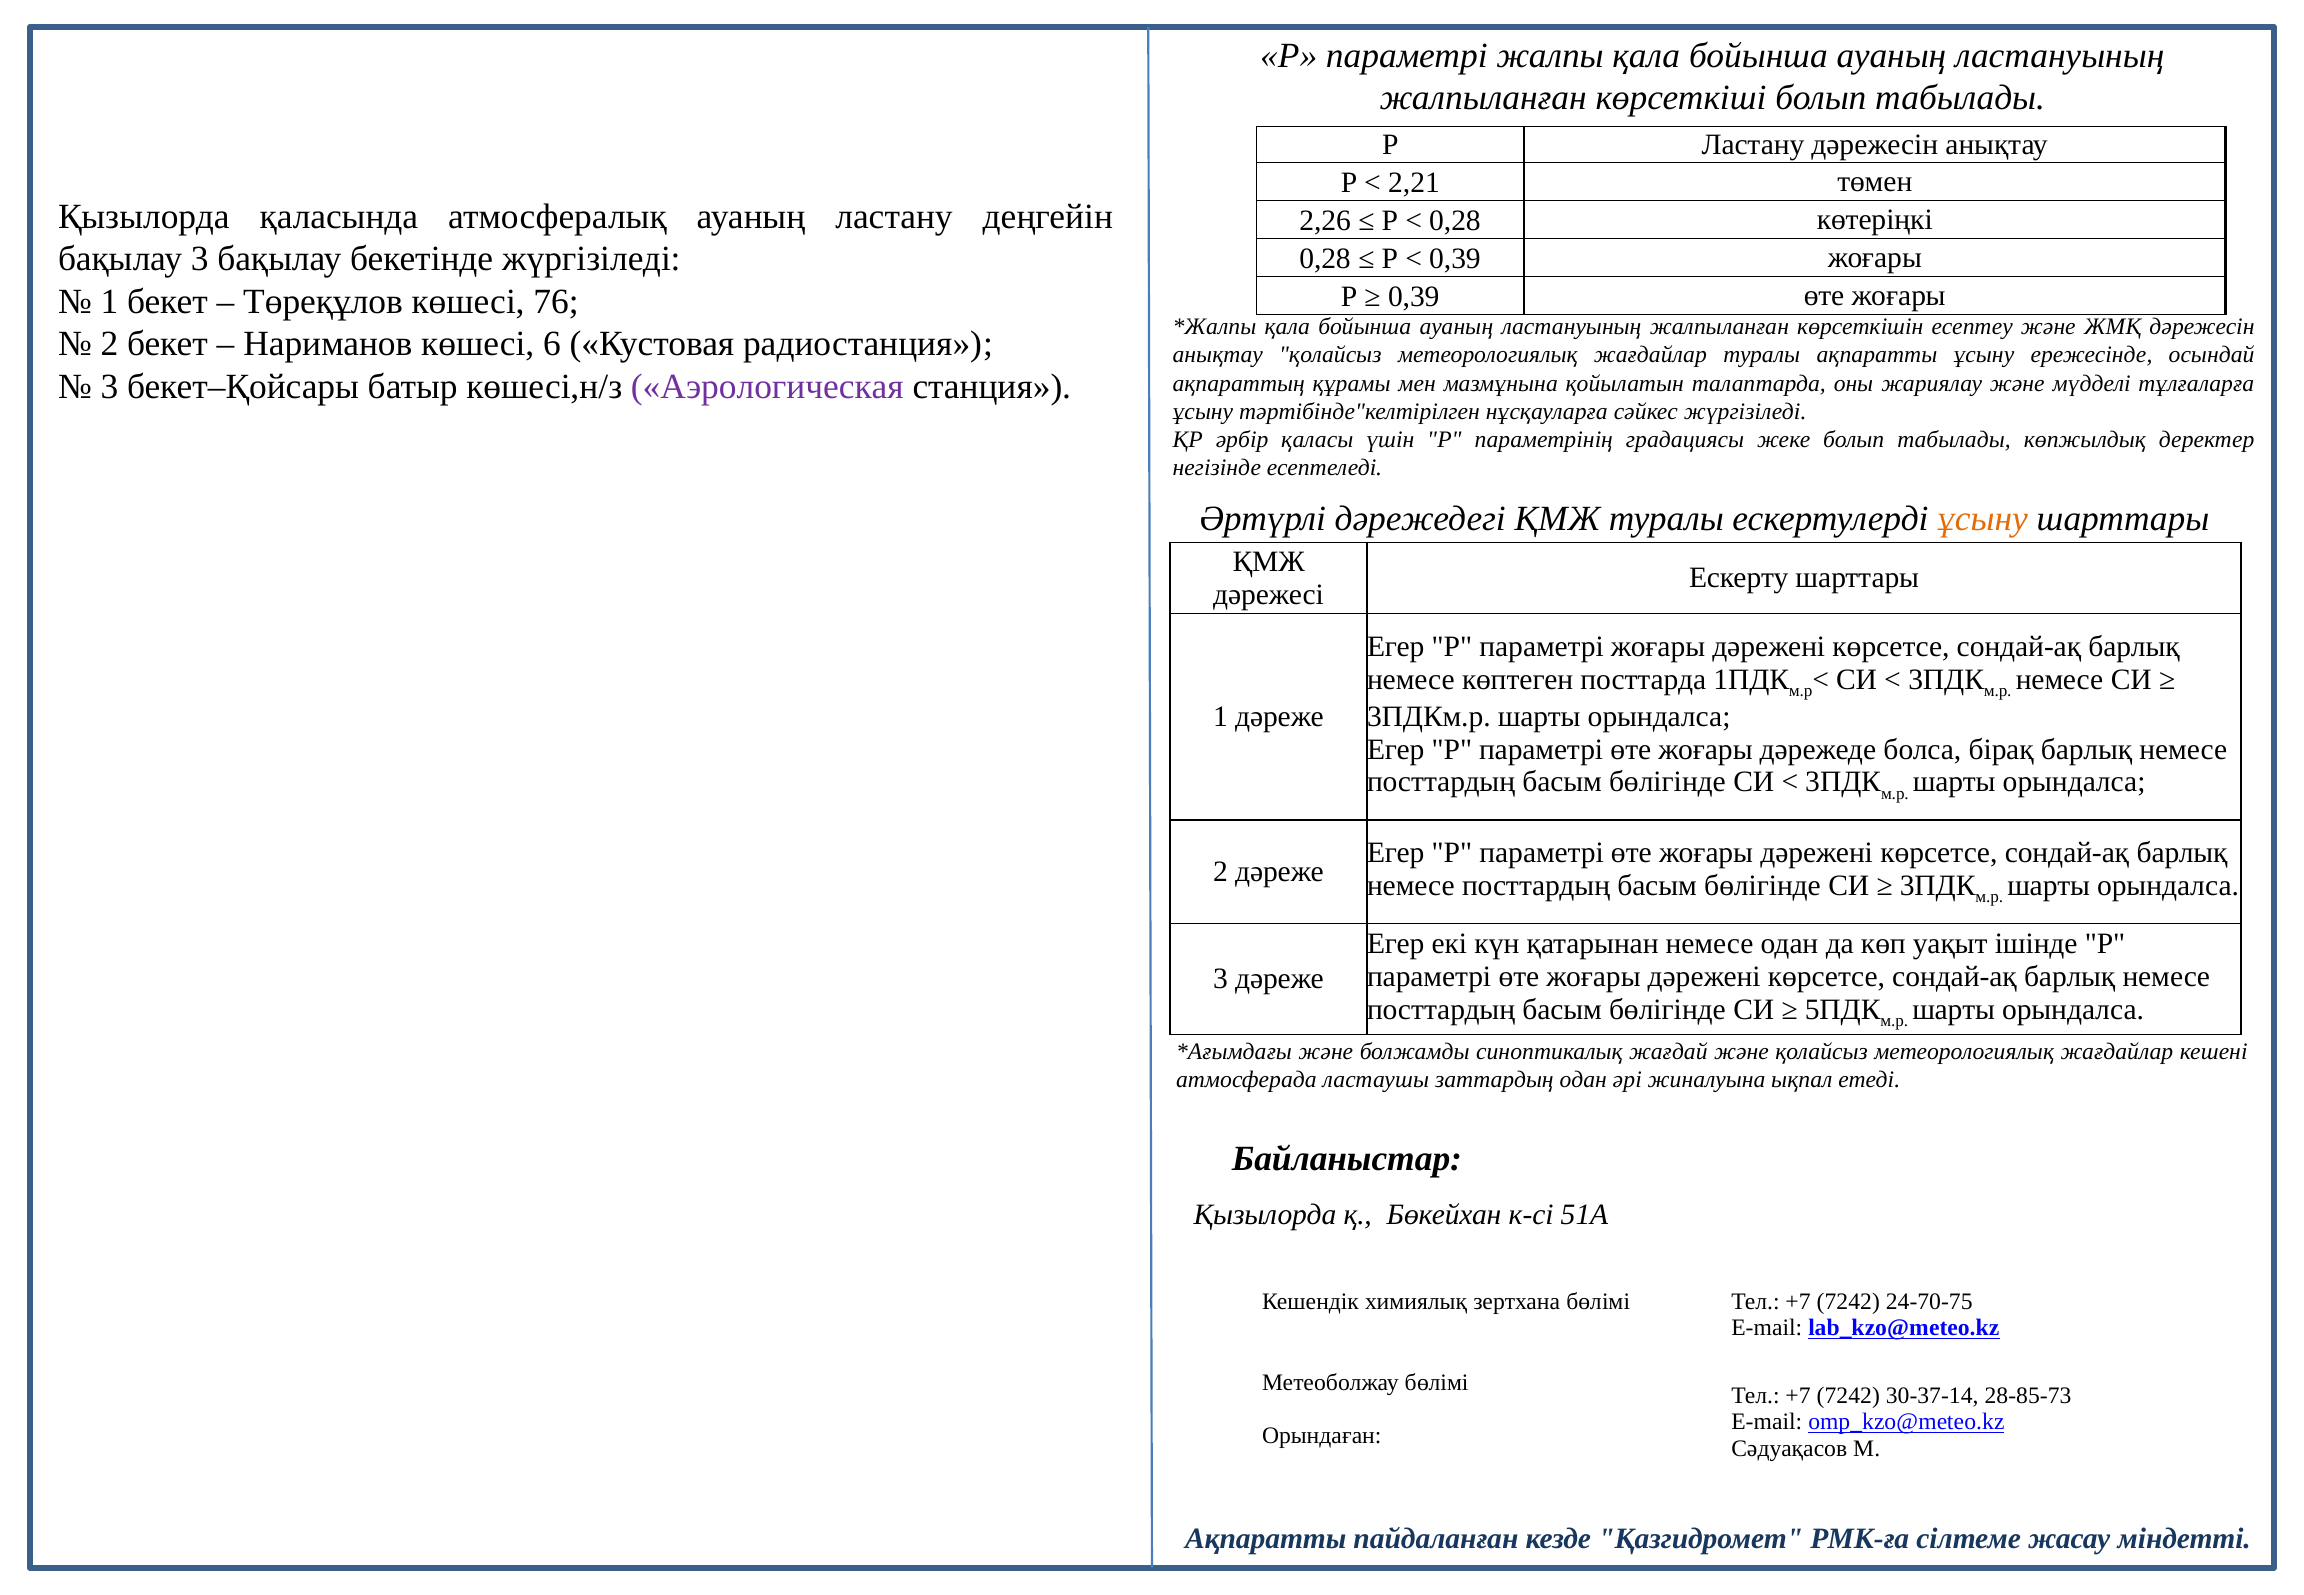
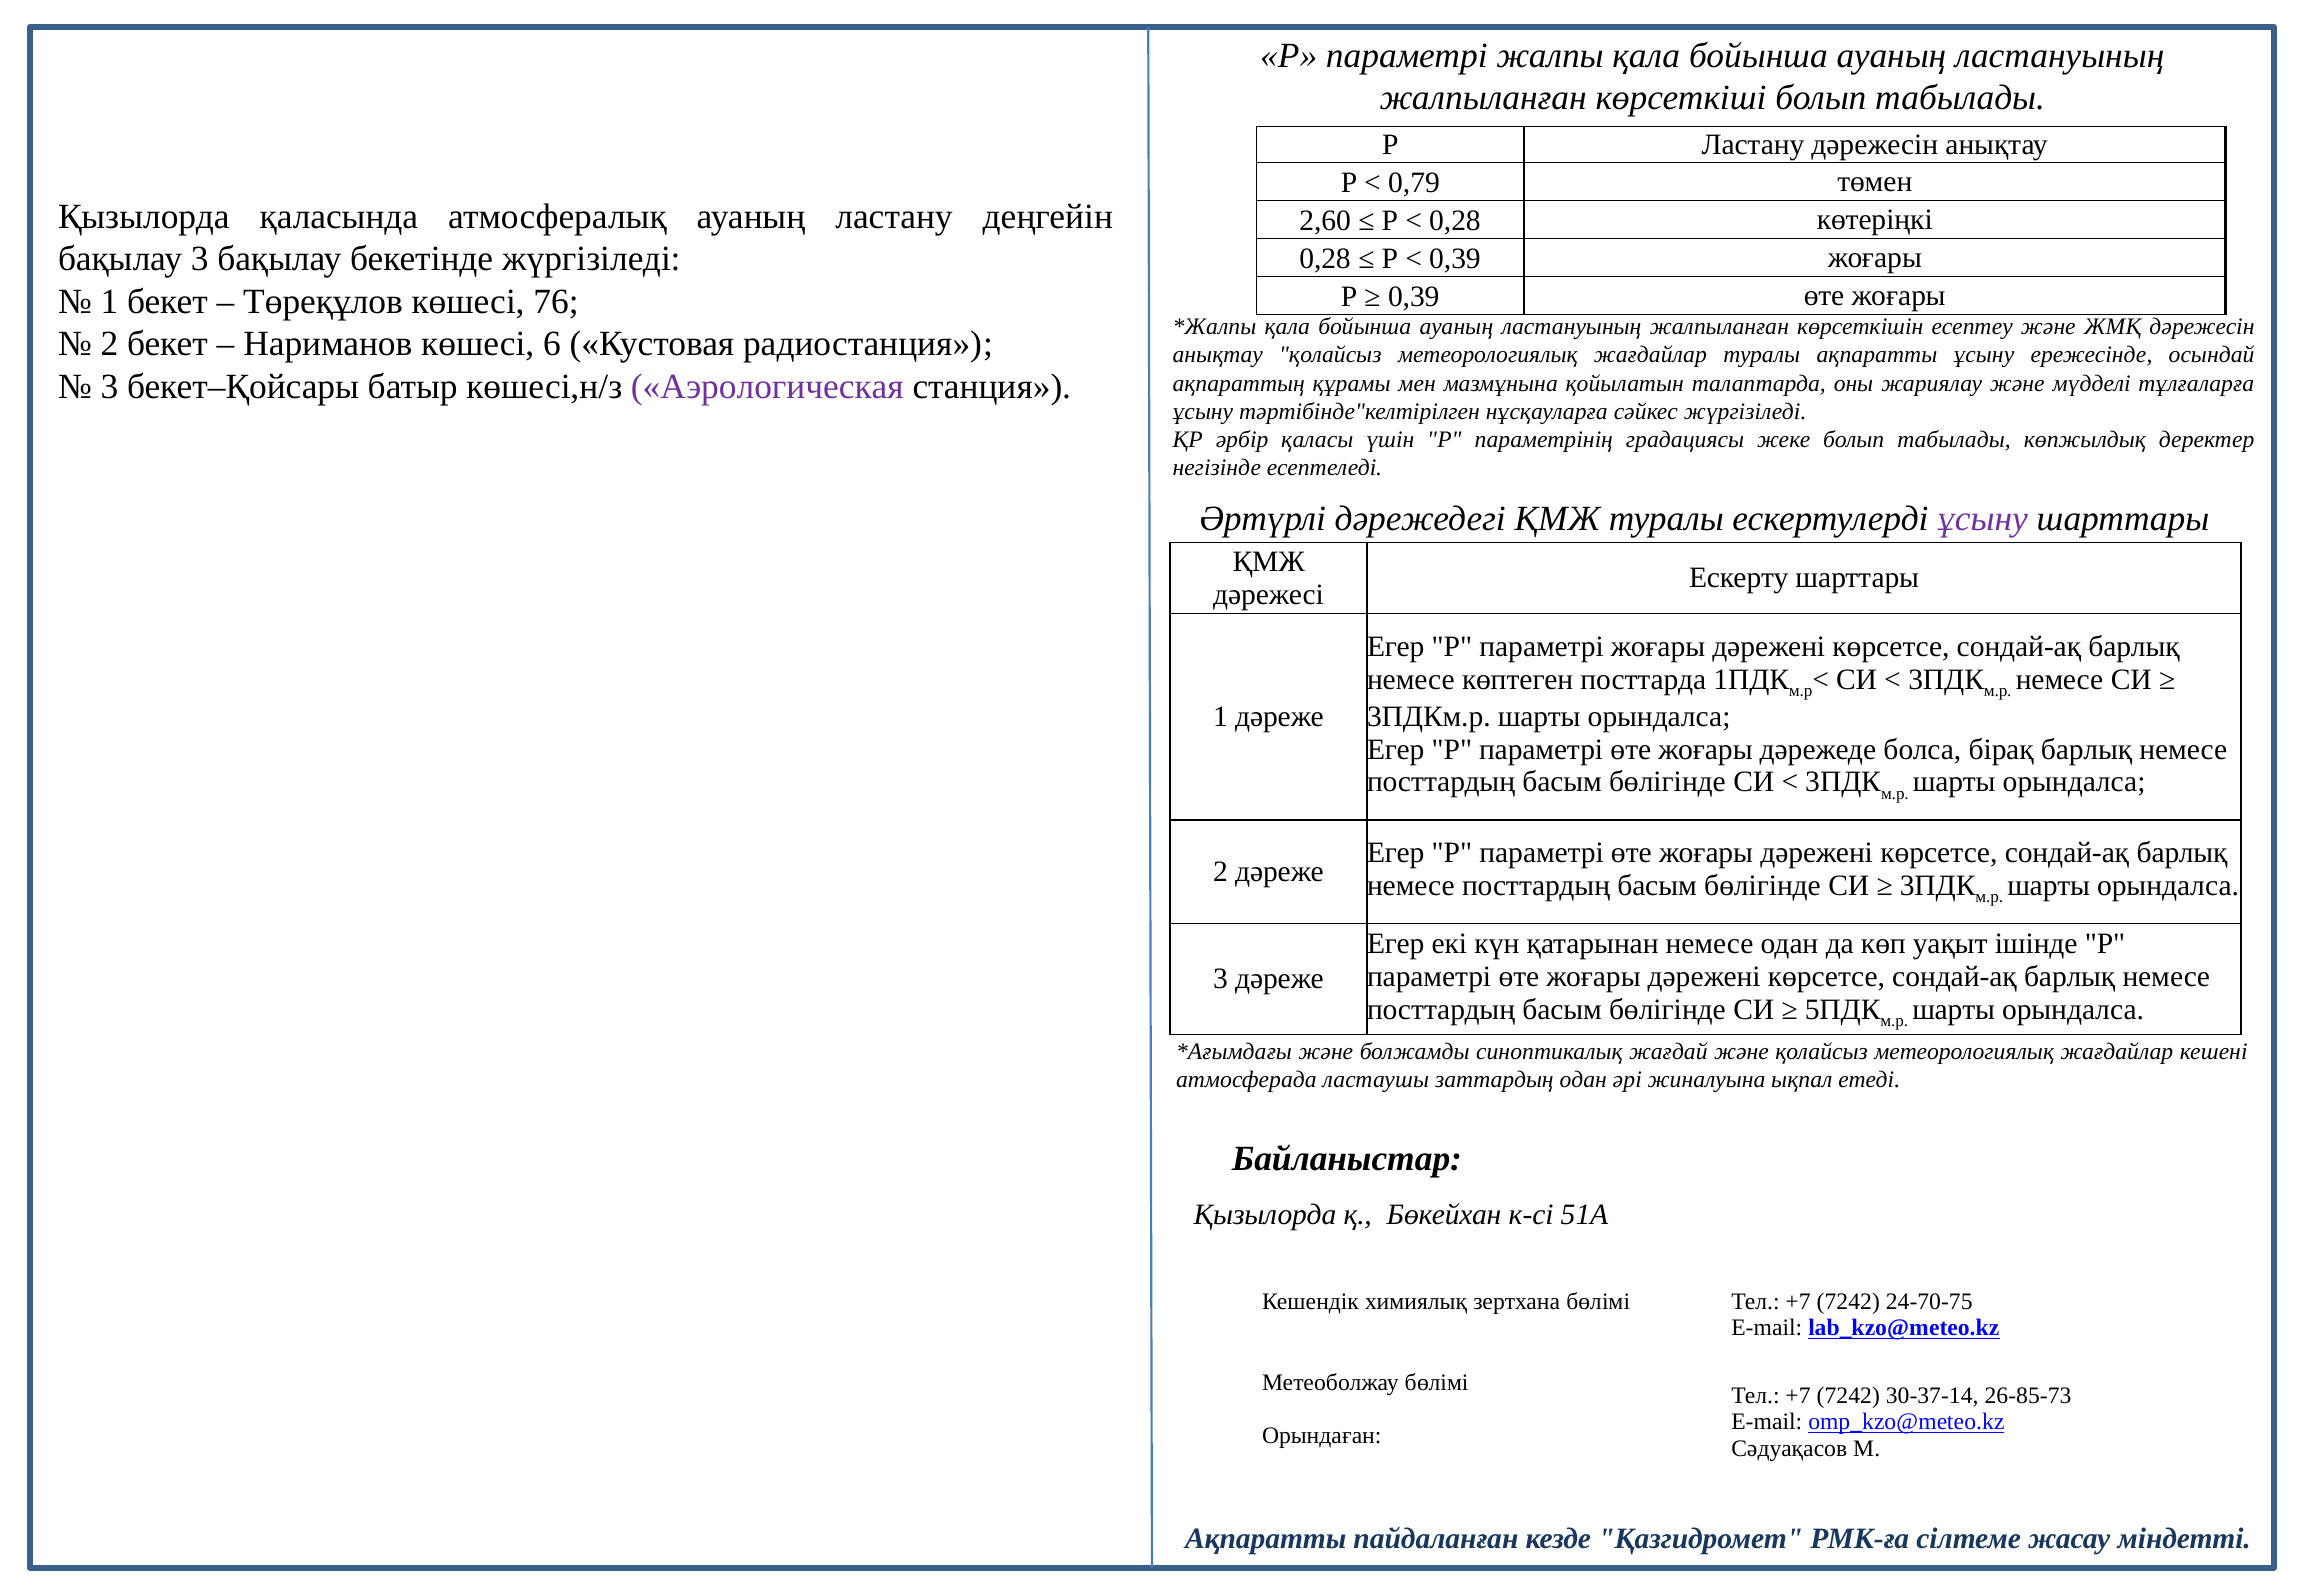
2,21: 2,21 -> 0,79 (1414, 183)
2,26: 2,26 -> 2,60 (1325, 221)
ұсыну colour: orange -> purple (1983, 518)
28-85-73: 28-85-73 -> 26-85-73 (2028, 1396)
